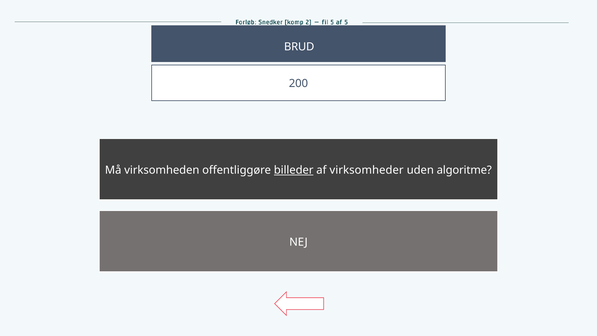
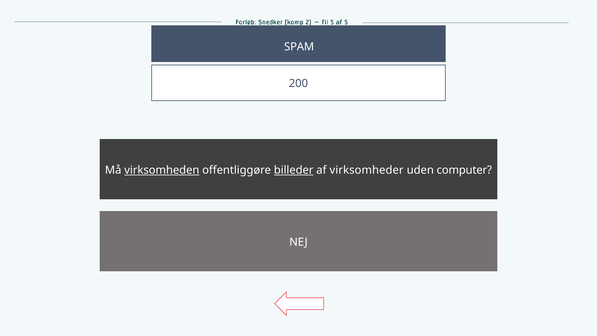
BRUD: BRUD -> SPAM (299, 47)
virksomheden underline: none -> present (162, 170)
algoritme: algoritme -> computer (464, 170)
